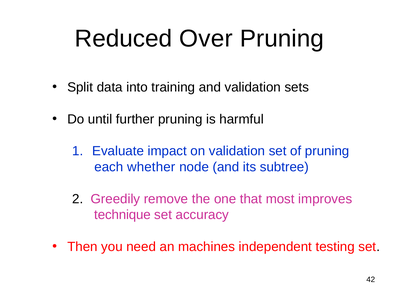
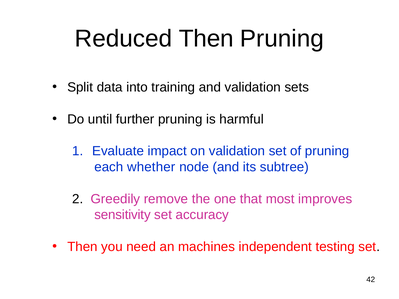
Reduced Over: Over -> Then (206, 39)
technique: technique -> sensitivity (123, 215)
